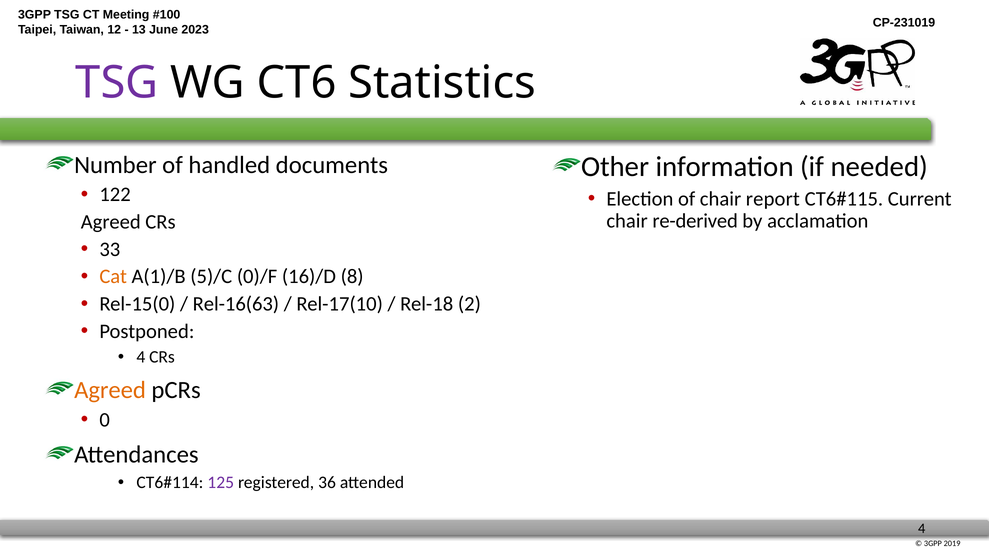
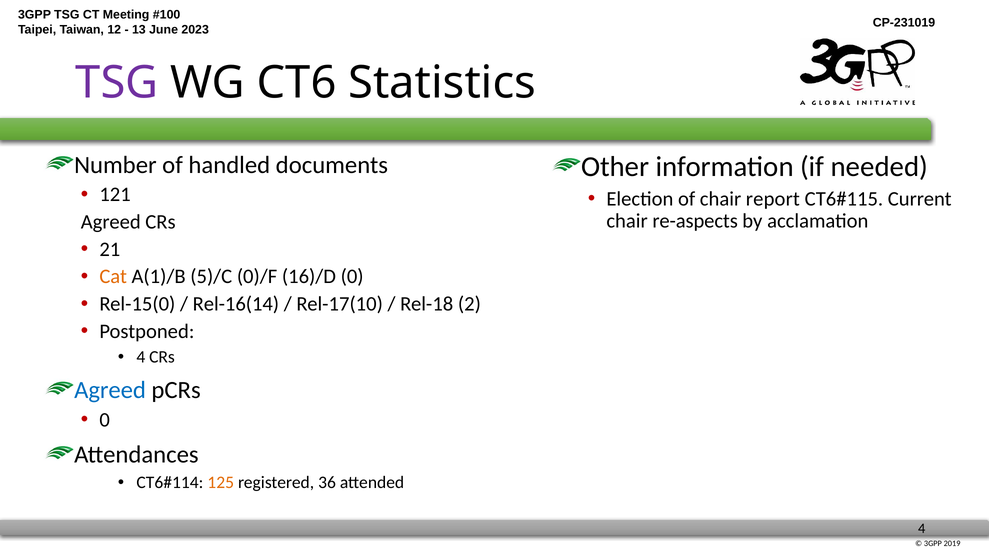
122: 122 -> 121 (115, 195)
re-derived: re-derived -> re-aspects (695, 221)
33: 33 -> 21 (110, 249)
16)/D 8: 8 -> 0 (352, 277)
Rel-16(63: Rel-16(63 -> Rel-16(14 (236, 304)
Agreed colour: orange -> blue (110, 390)
125 colour: purple -> orange (221, 483)
